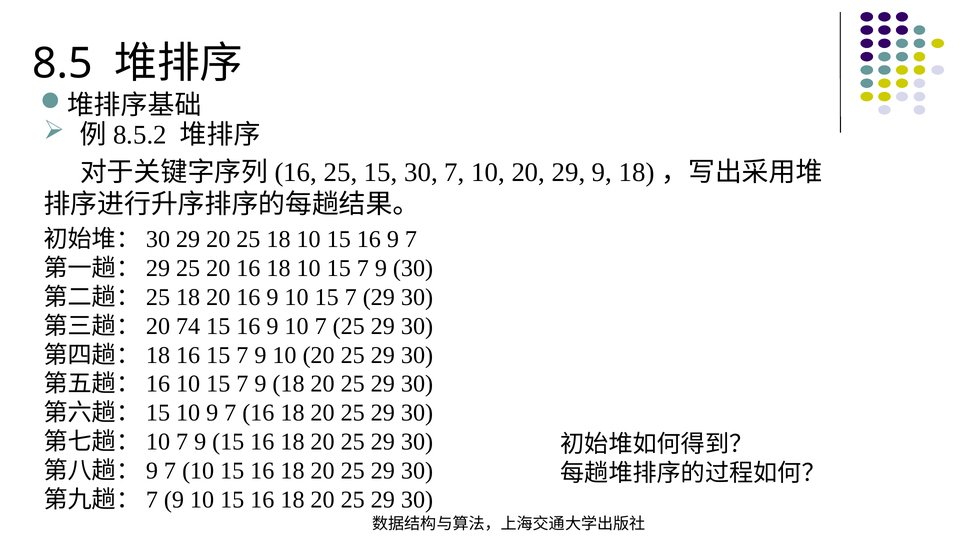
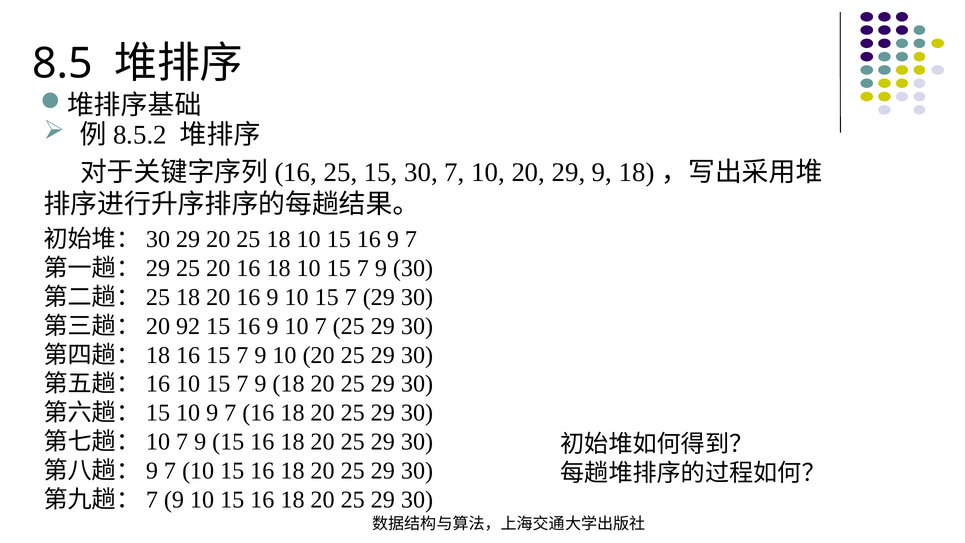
74: 74 -> 92 (188, 326)
